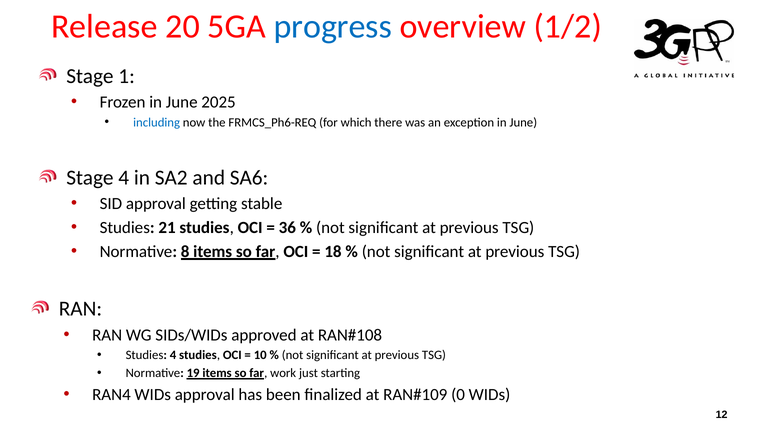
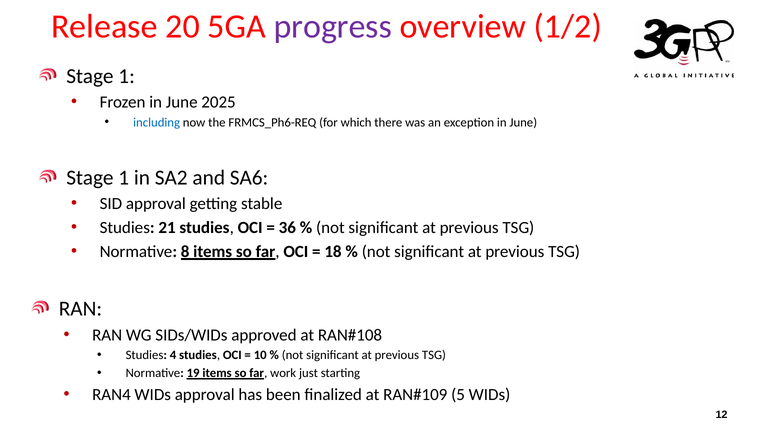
progress colour: blue -> purple (333, 27)
4: 4 -> 1 (124, 178)
0: 0 -> 5 (458, 395)
